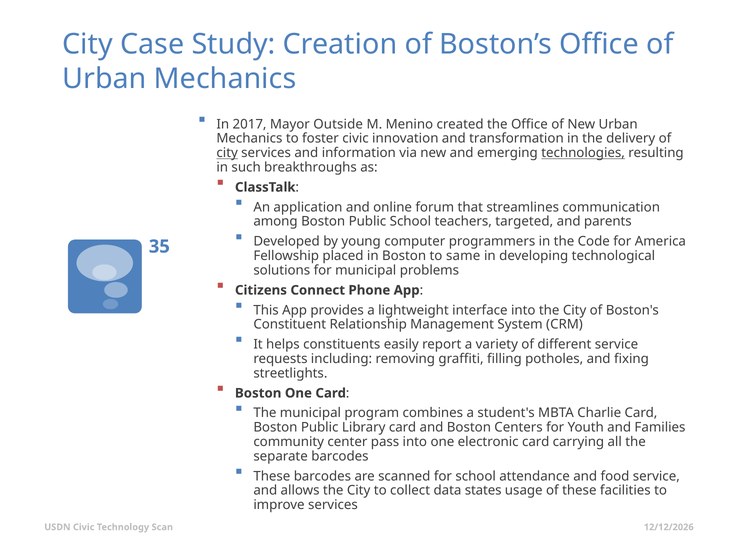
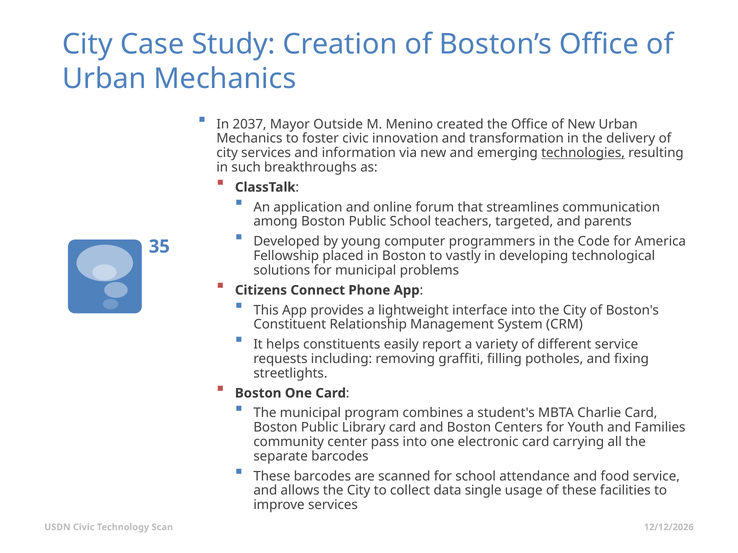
2017: 2017 -> 2037 (250, 124)
city underline: present -> none (227, 153)
same: same -> vastly (463, 256)
states: states -> single (483, 491)
